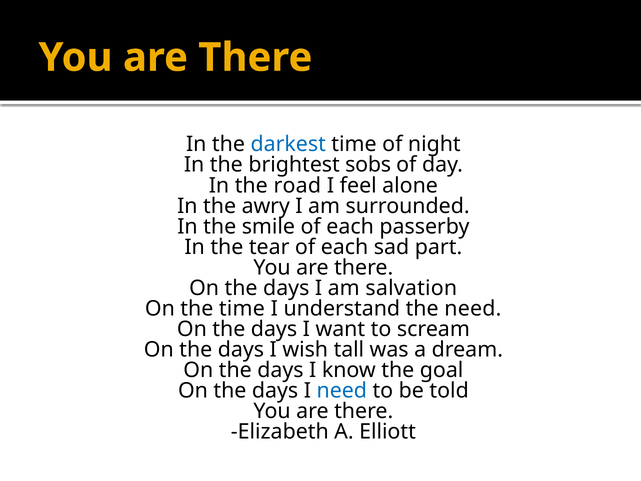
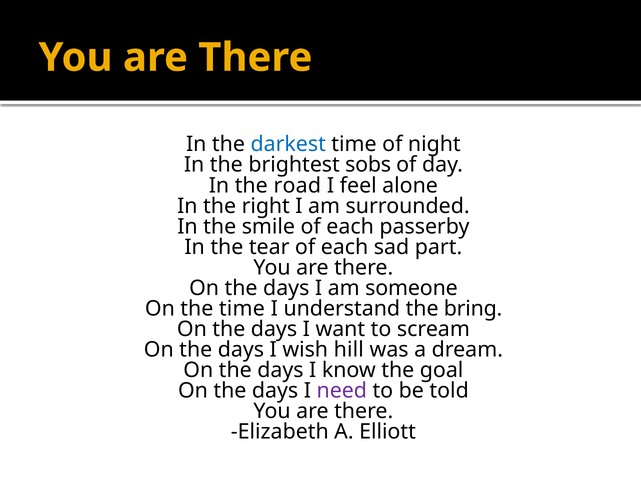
awry: awry -> right (266, 206)
salvation: salvation -> someone (412, 288)
the need: need -> bring (473, 308)
tall: tall -> hill (349, 349)
need colour: blue -> purple (342, 391)
